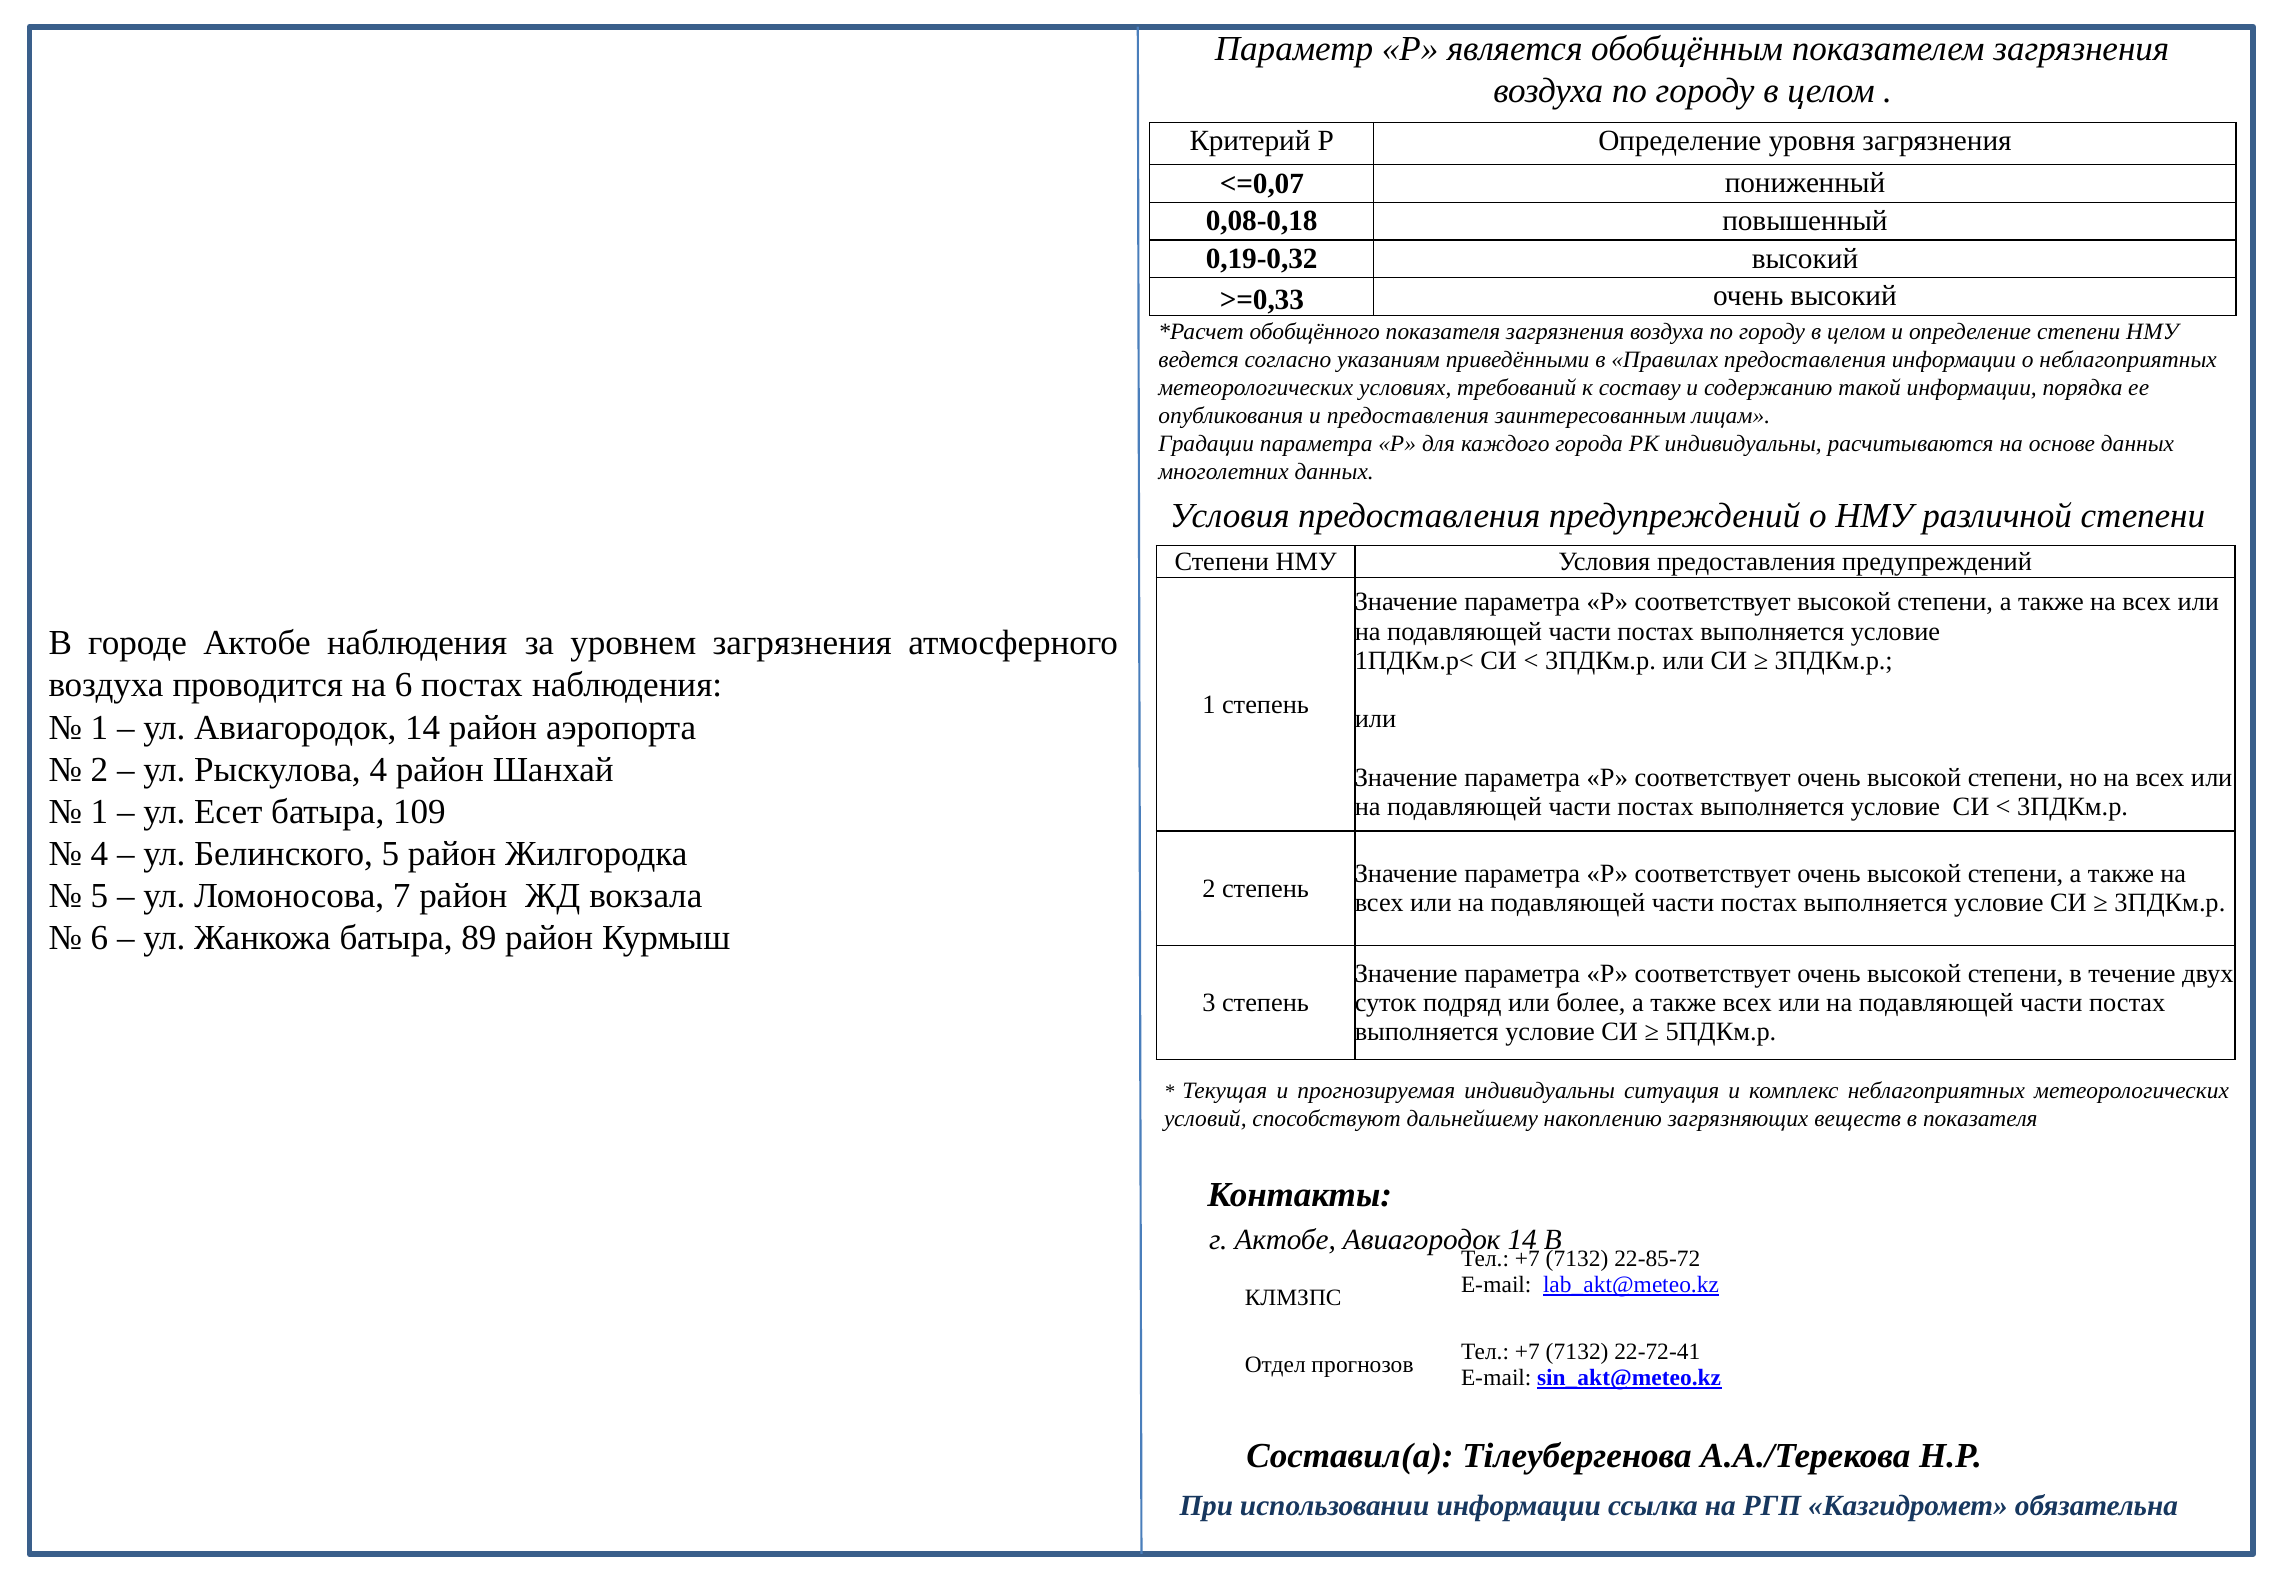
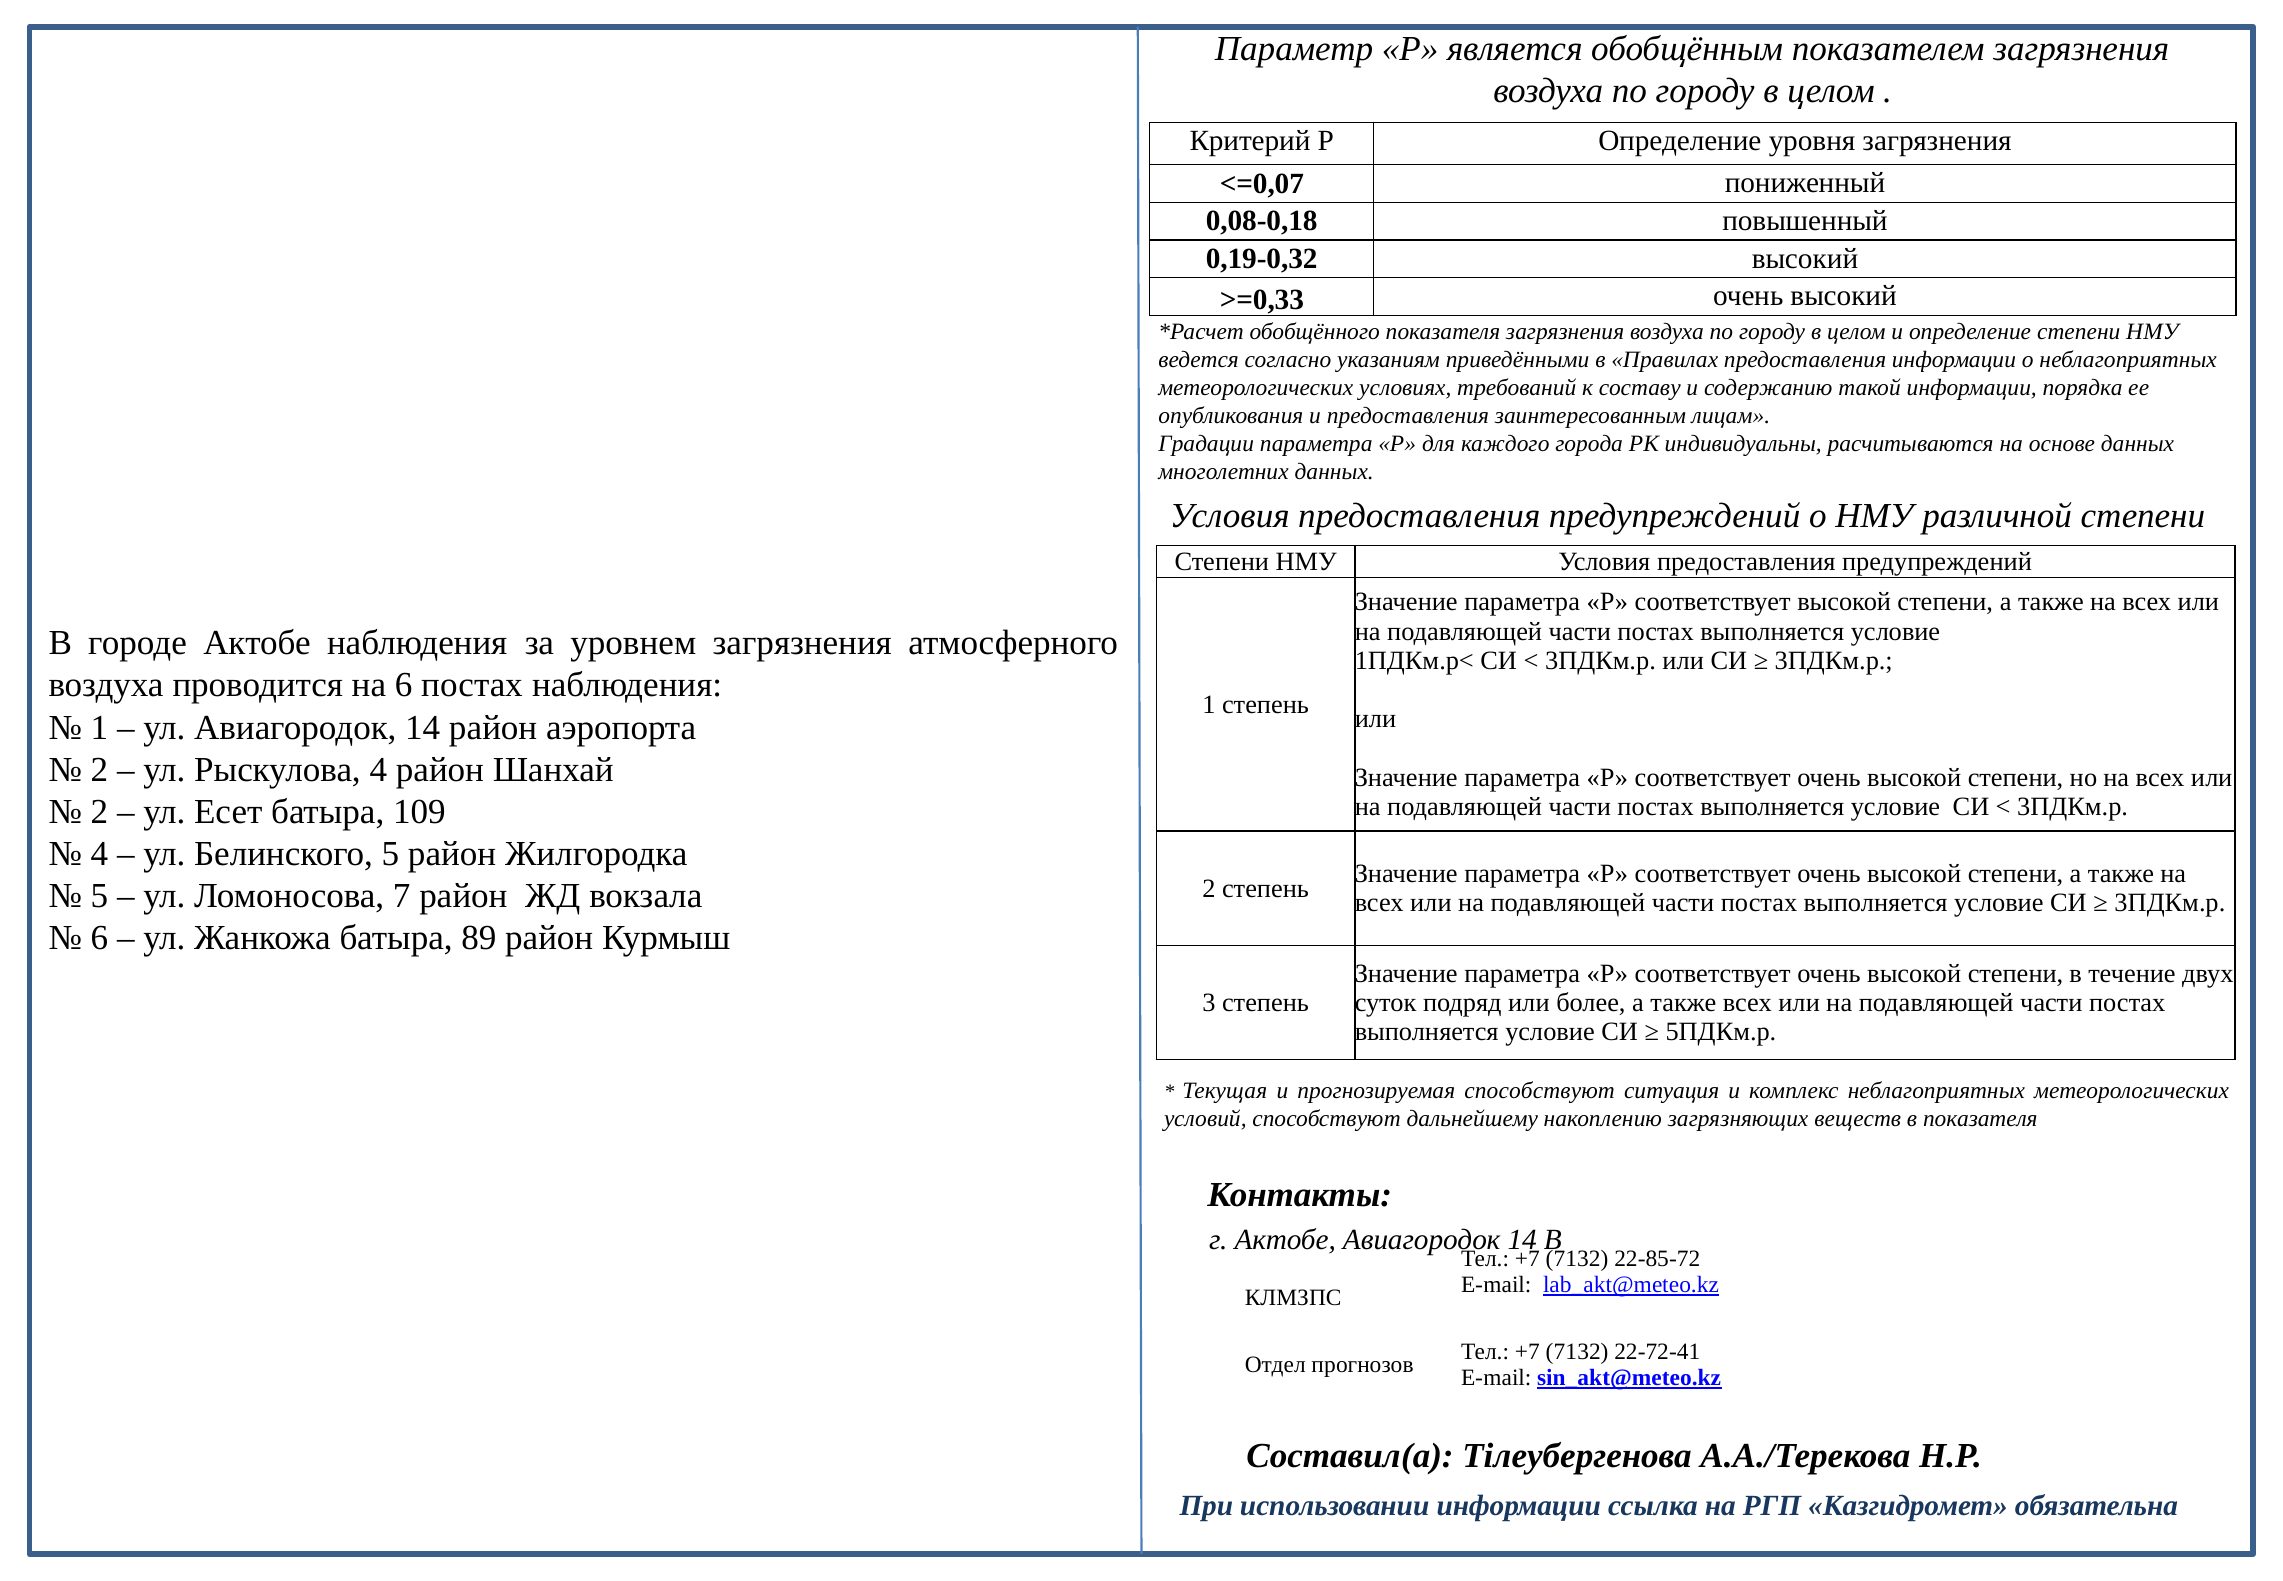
1: 1 -> 2 (99, 812)
прогнозируемая индивидуальны: индивидуальны -> способствуют (1540, 1091)
